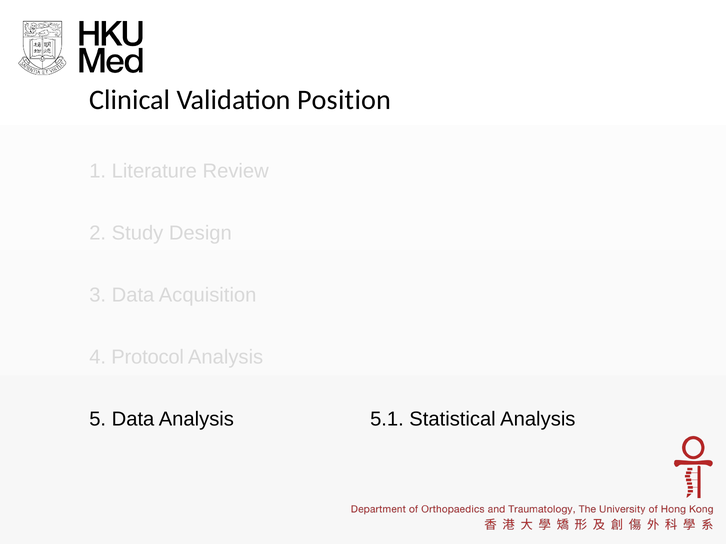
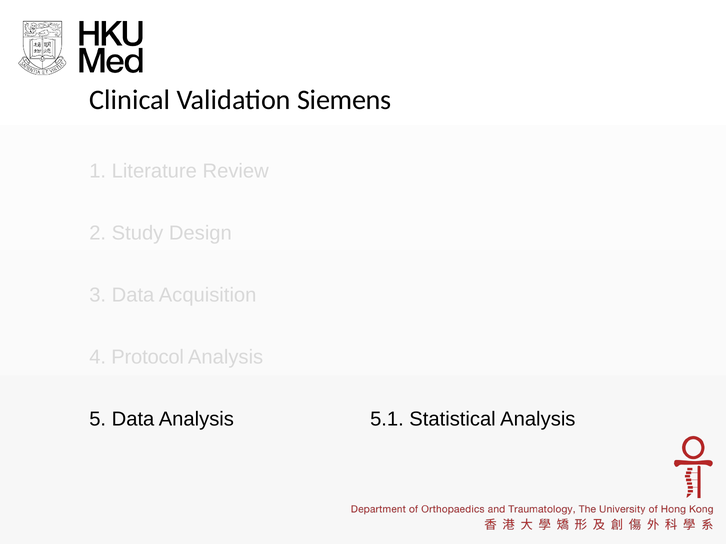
Position: Position -> Siemens (344, 100)
